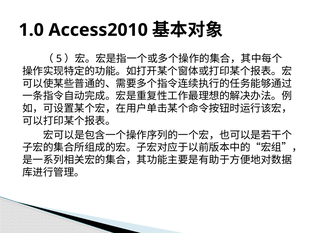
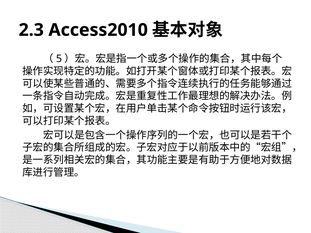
1.0: 1.0 -> 2.3 (31, 30)
